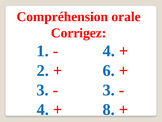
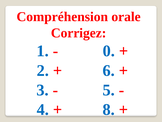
4: 4 -> 0 (109, 51)
3: 3 -> 5 (109, 90)
